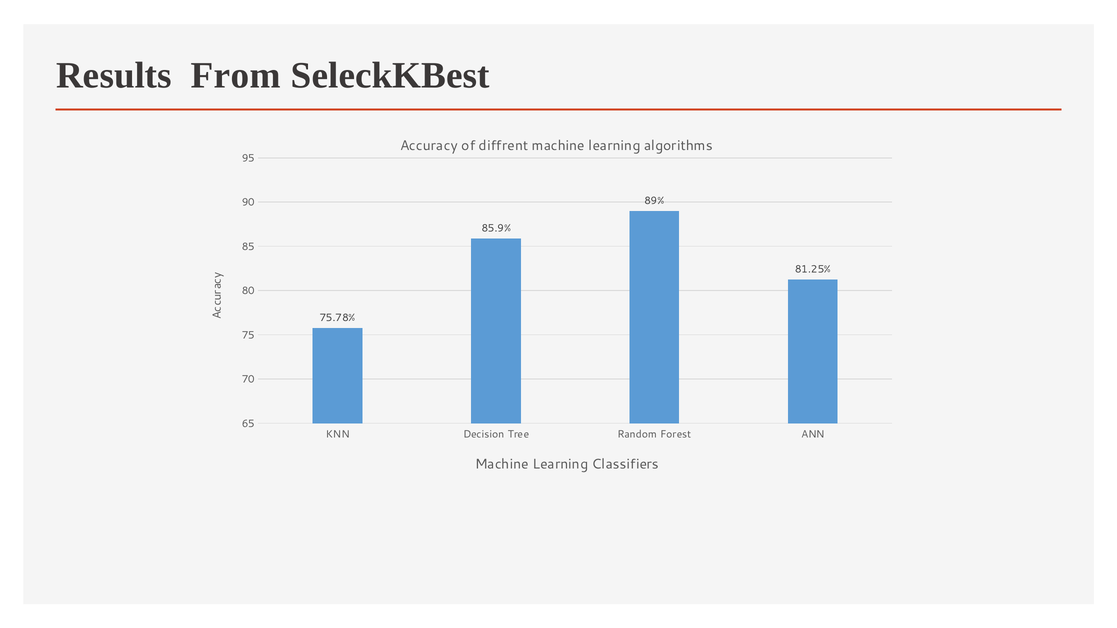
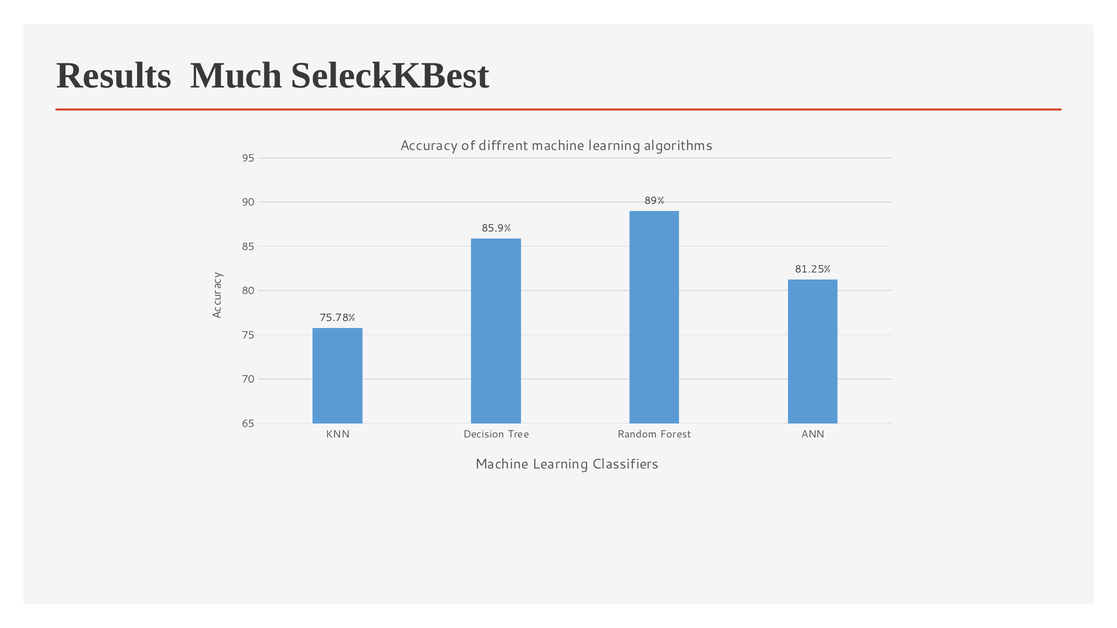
From: From -> Much (236, 76)
